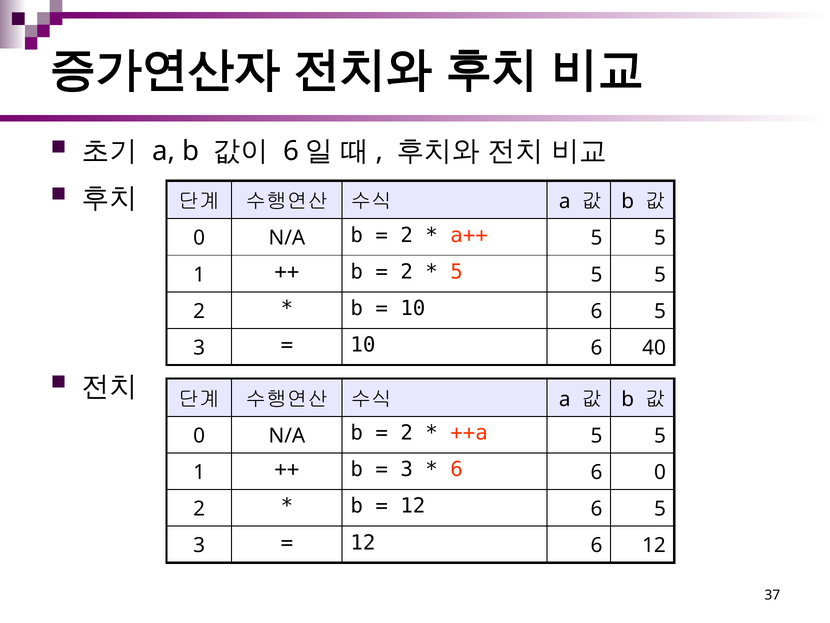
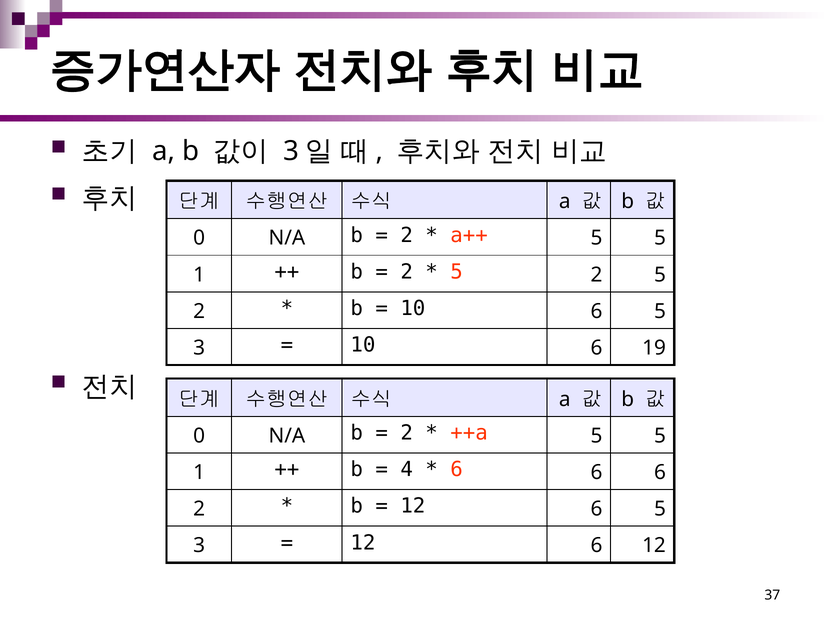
6: 6 -> 3 (291, 151)
5: 5 -> 2 (597, 274)
40: 40 -> 19 (654, 348)
3: 3 -> 4 (407, 469)
6 6 0: 0 -> 6 (660, 472)
